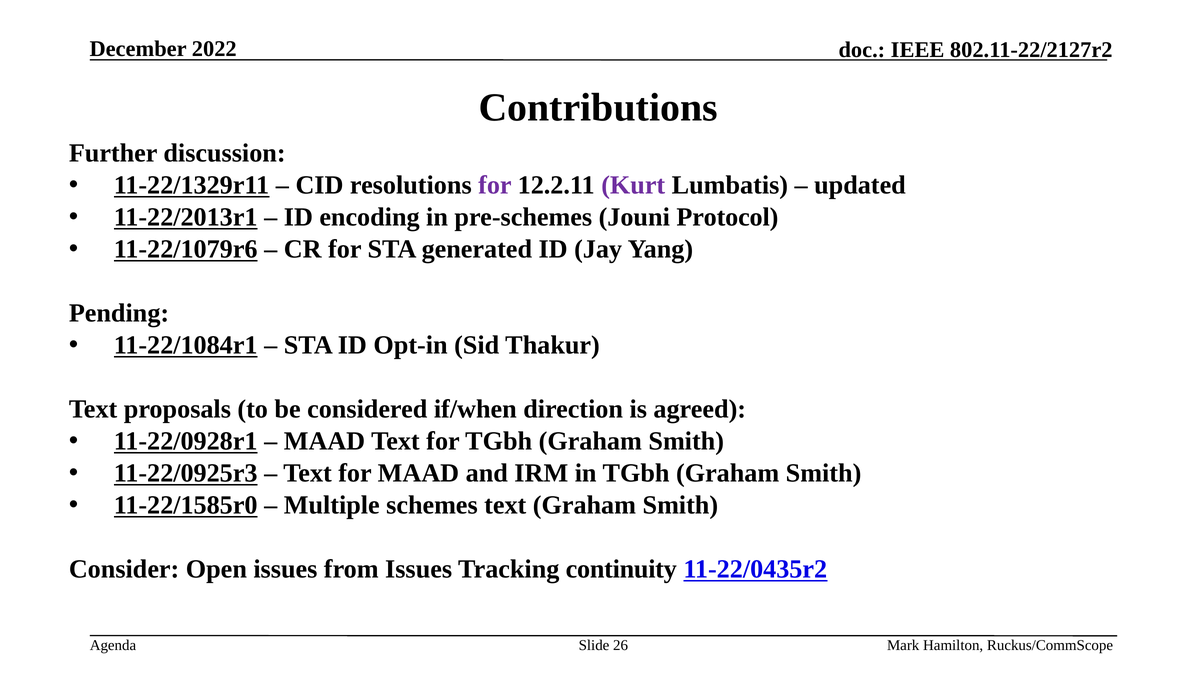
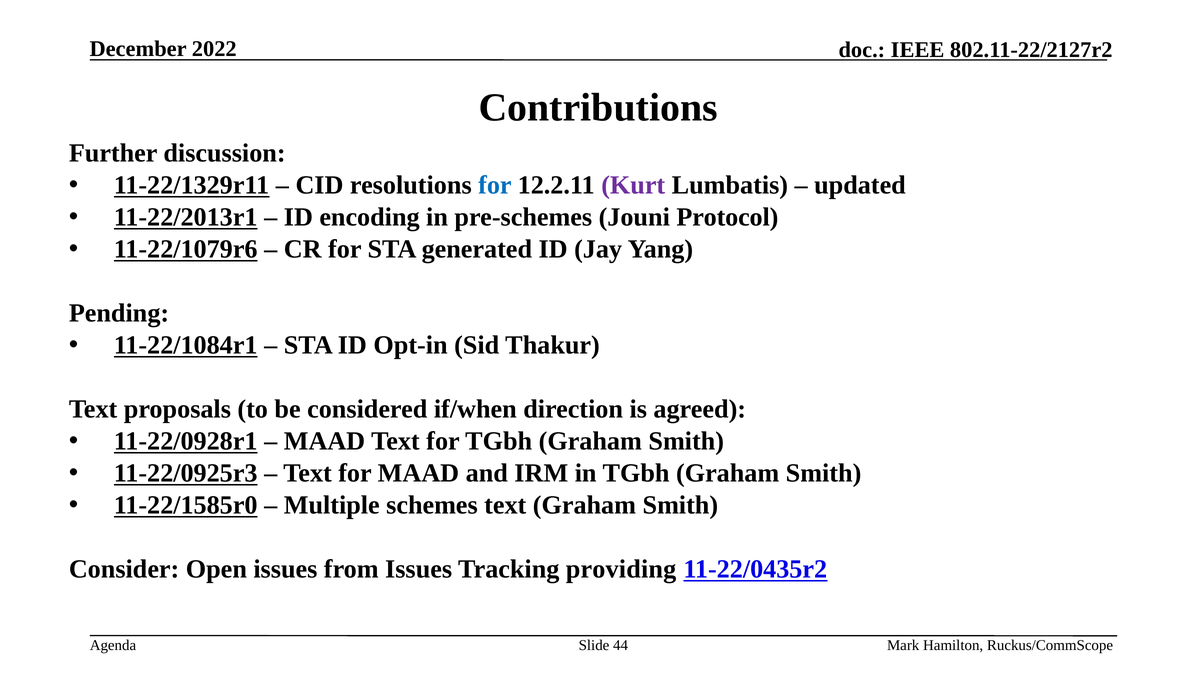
for colour: purple -> blue (495, 185)
continuity: continuity -> providing (621, 569)
26: 26 -> 44 (621, 646)
